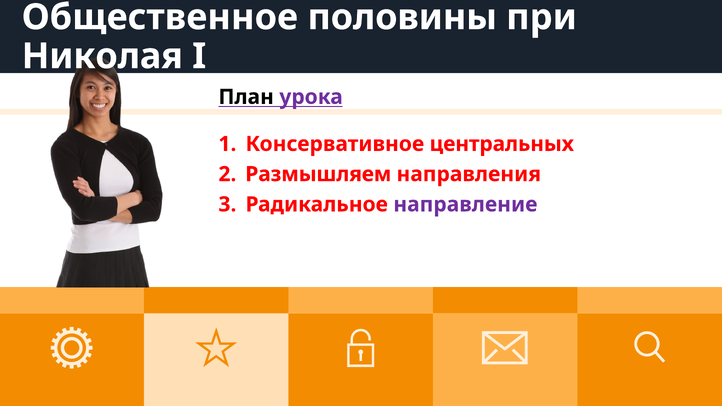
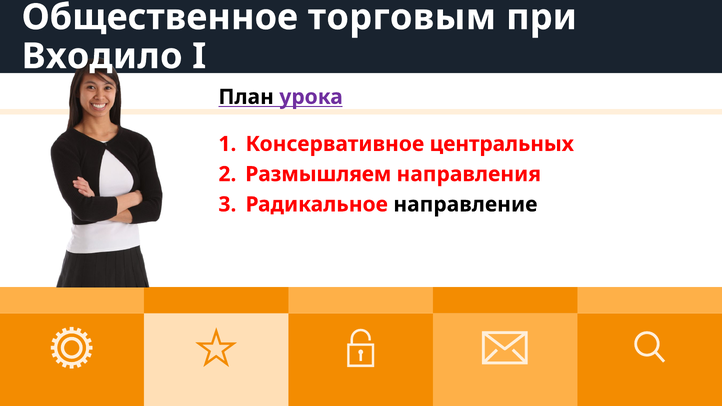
половины: половины -> торговым (402, 17)
Николая: Николая -> Входило (102, 56)
направление colour: purple -> black (465, 204)
